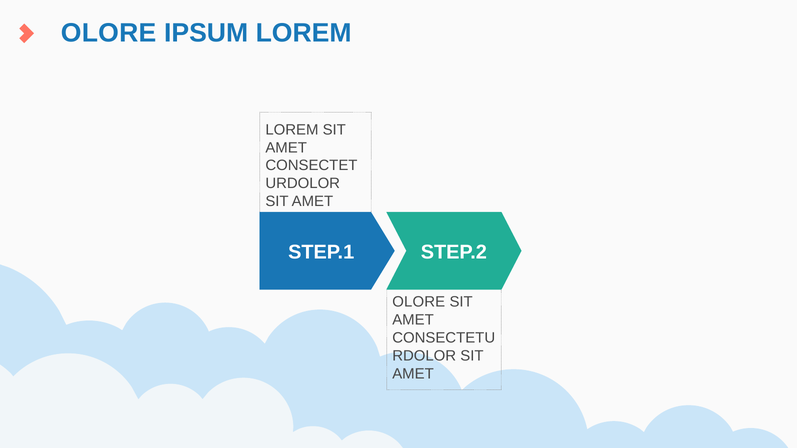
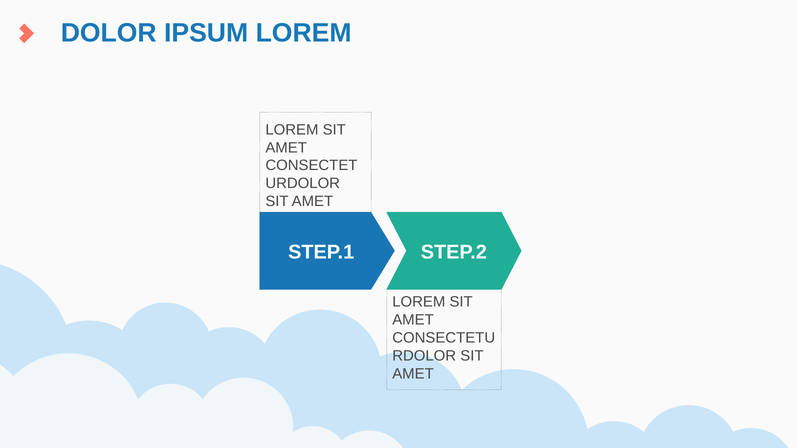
OLORE: OLORE -> DOLOR (109, 33)
OLORE: OLORE -> LOREM (419, 302)
